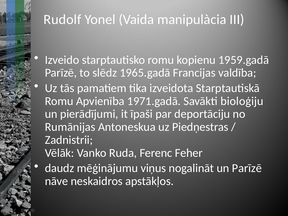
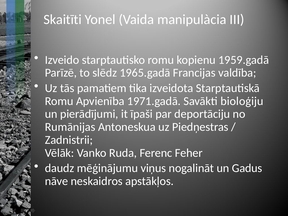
Rudolf: Rudolf -> Skaitīti (63, 19)
un Parīzē: Parīzē -> Gadus (247, 168)
